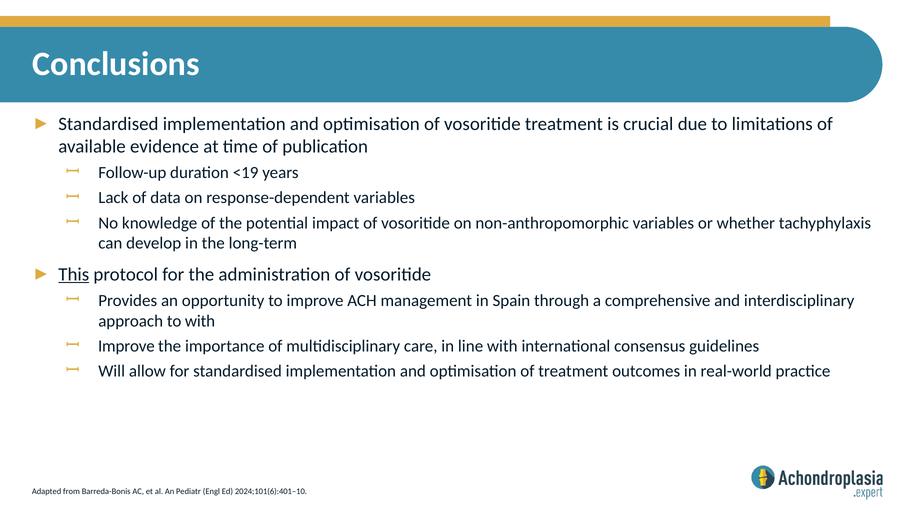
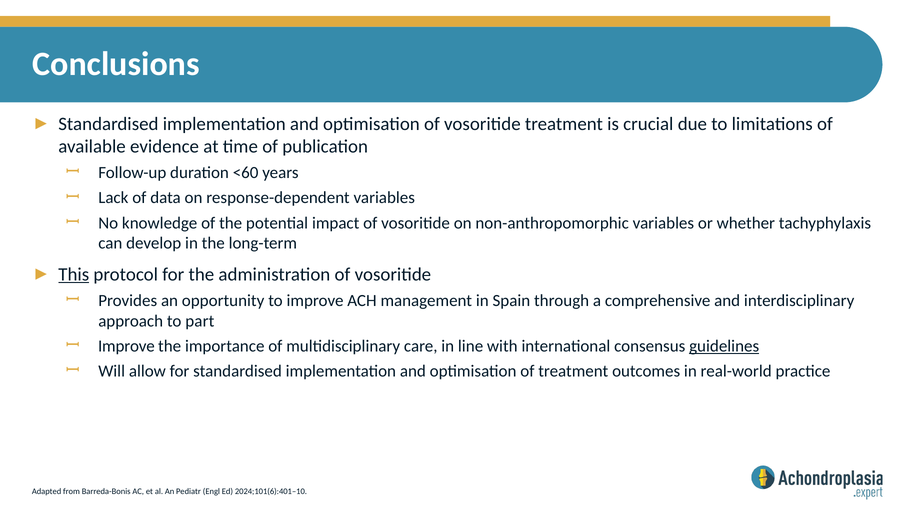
<19: <19 -> <60 (246, 173)
to with: with -> part (200, 321)
guidelines underline: none -> present (724, 346)
